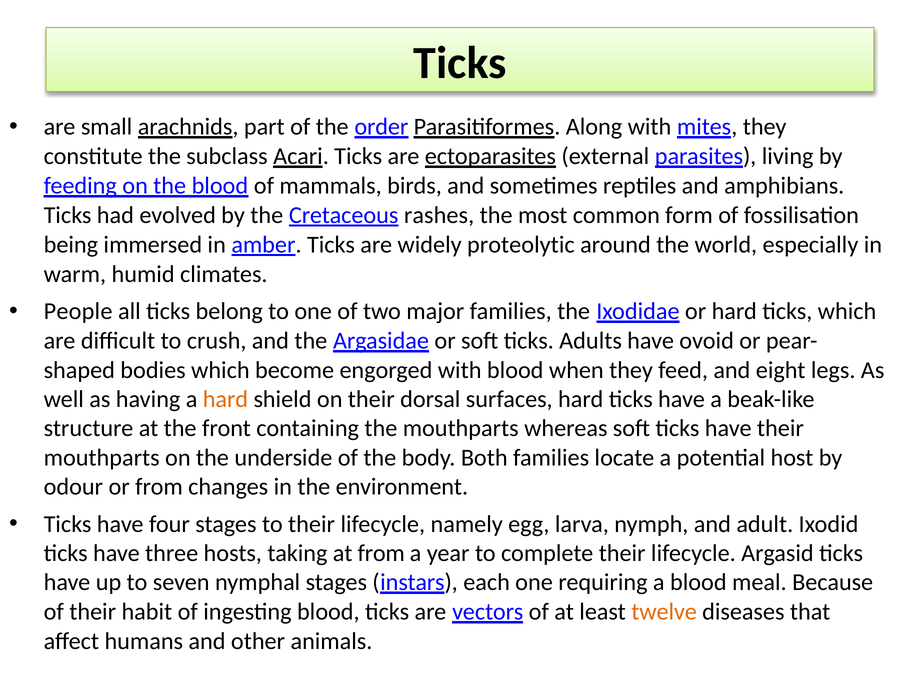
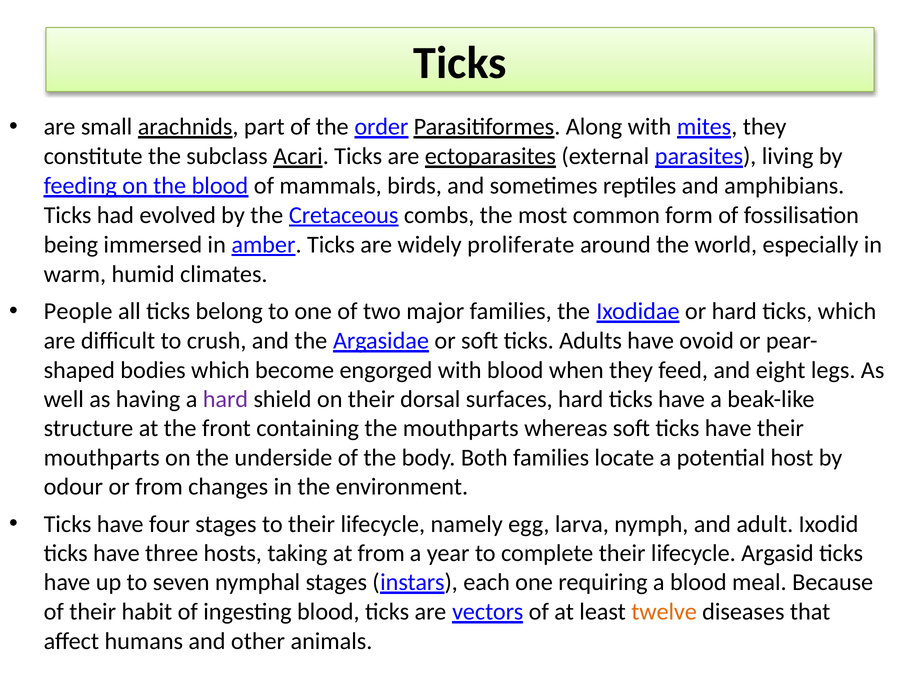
rashes: rashes -> combs (439, 215)
proteolytic: proteolytic -> proliferate (521, 245)
hard colour: orange -> purple (225, 399)
